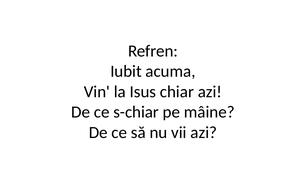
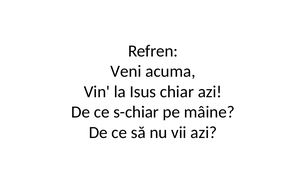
Iubit: Iubit -> Veni (126, 71)
